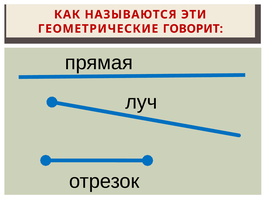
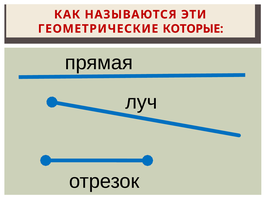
ГОВОРИТ: ГОВОРИТ -> КОТОРЫЕ (193, 29)
